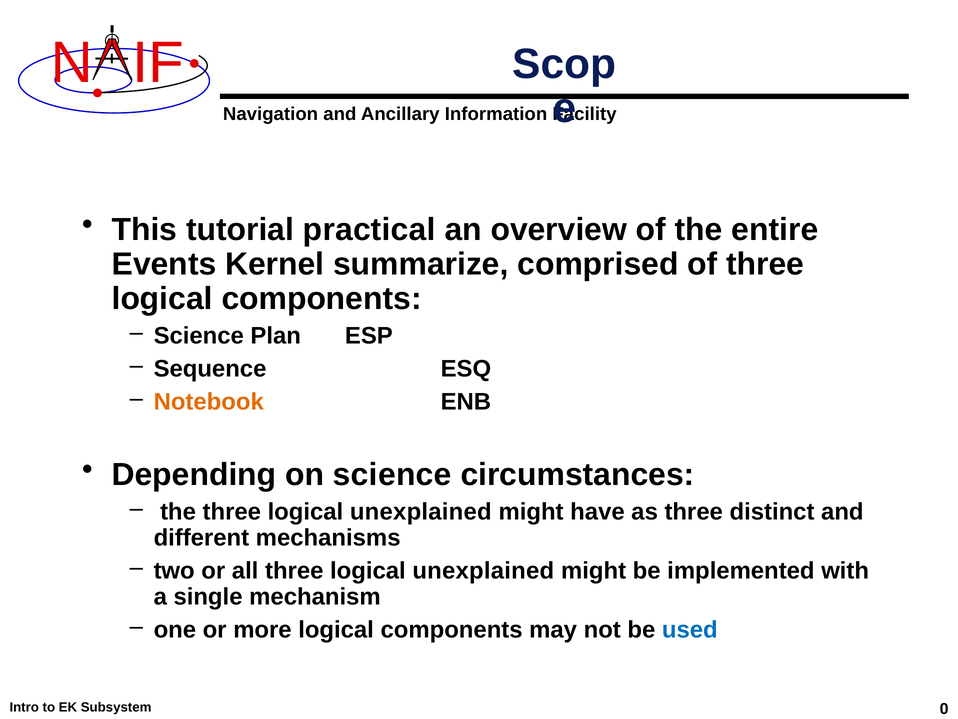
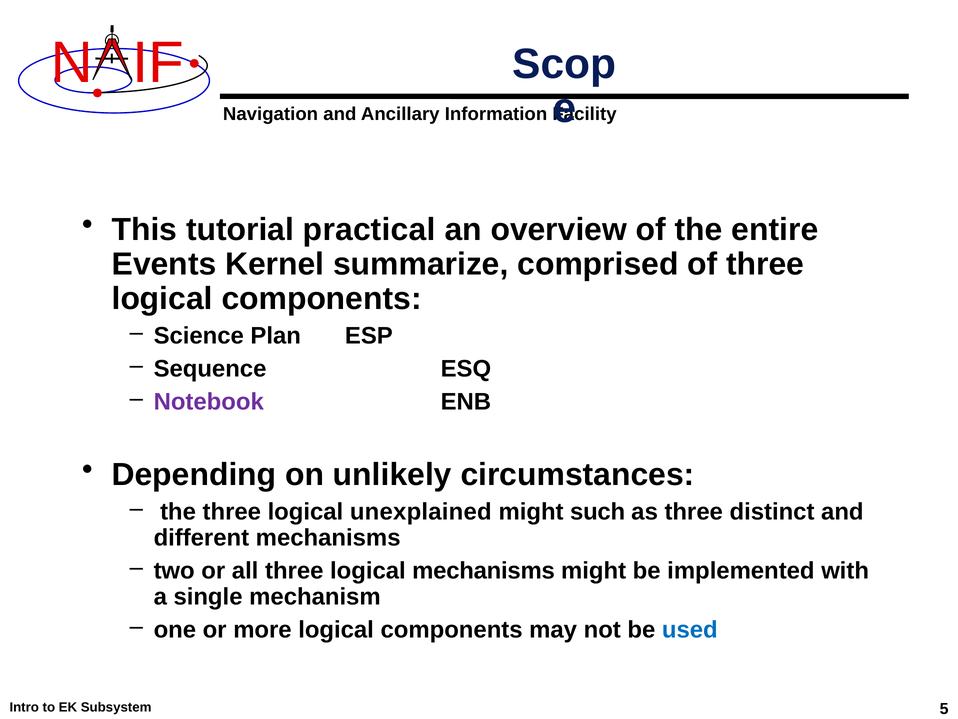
Notebook colour: orange -> purple (209, 402)
on science: science -> unlikely (392, 475)
have: have -> such (598, 512)
all three logical unexplained: unexplained -> mechanisms (484, 571)
0: 0 -> 5 (944, 709)
